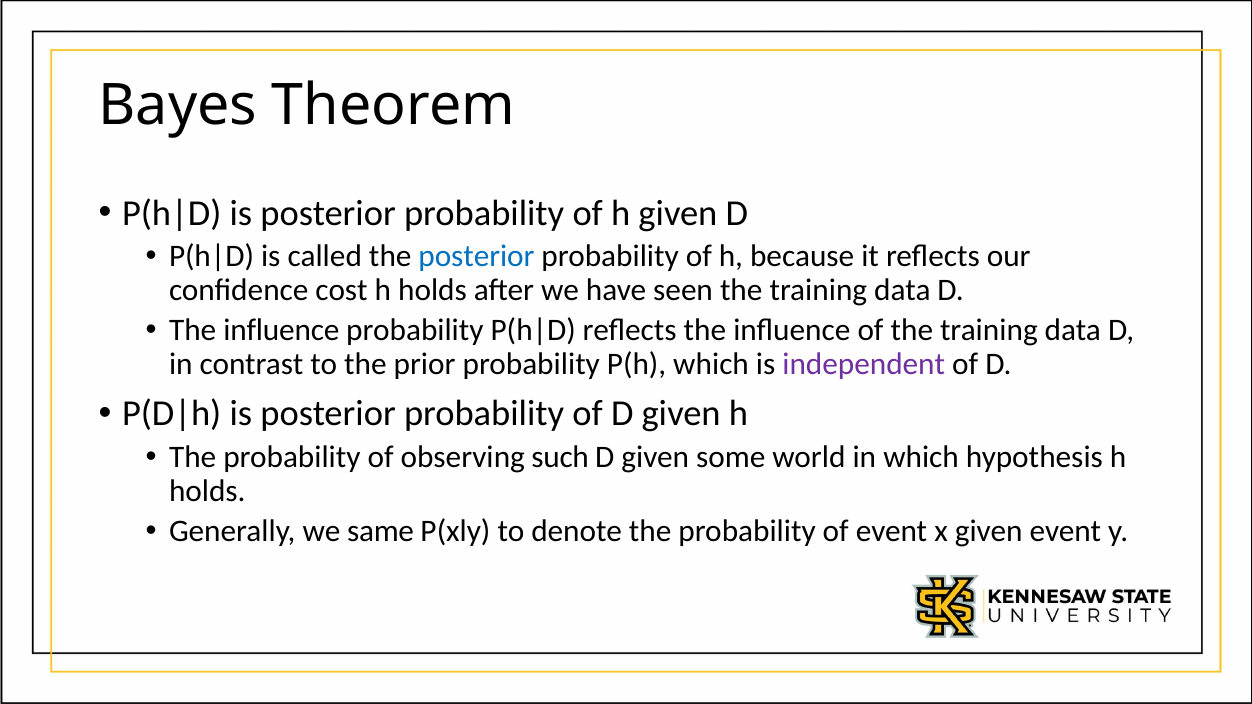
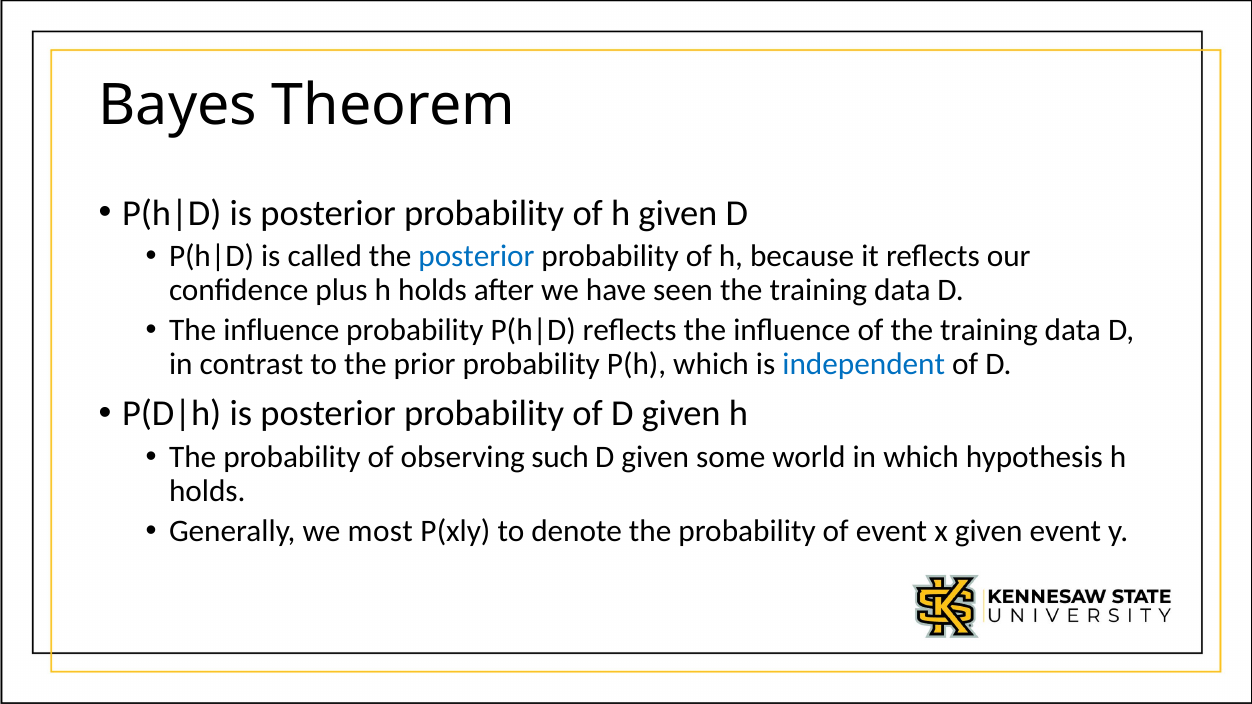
cost: cost -> plus (341, 290)
independent colour: purple -> blue (864, 364)
same: same -> most (380, 531)
